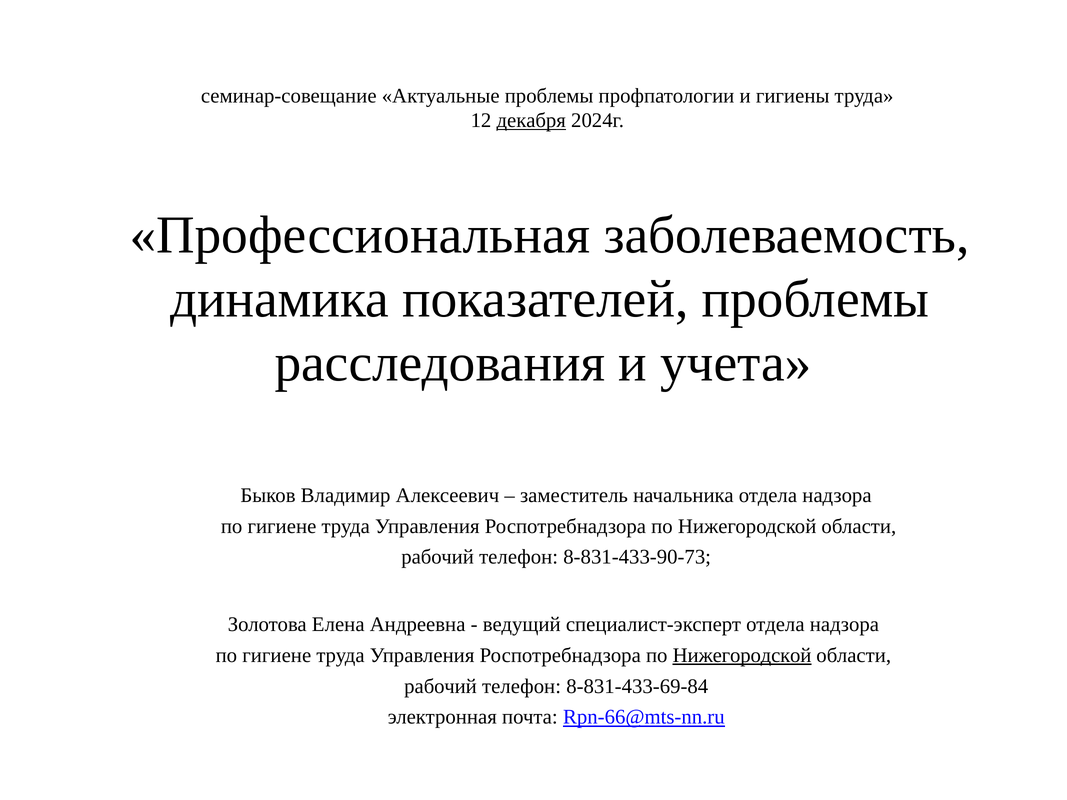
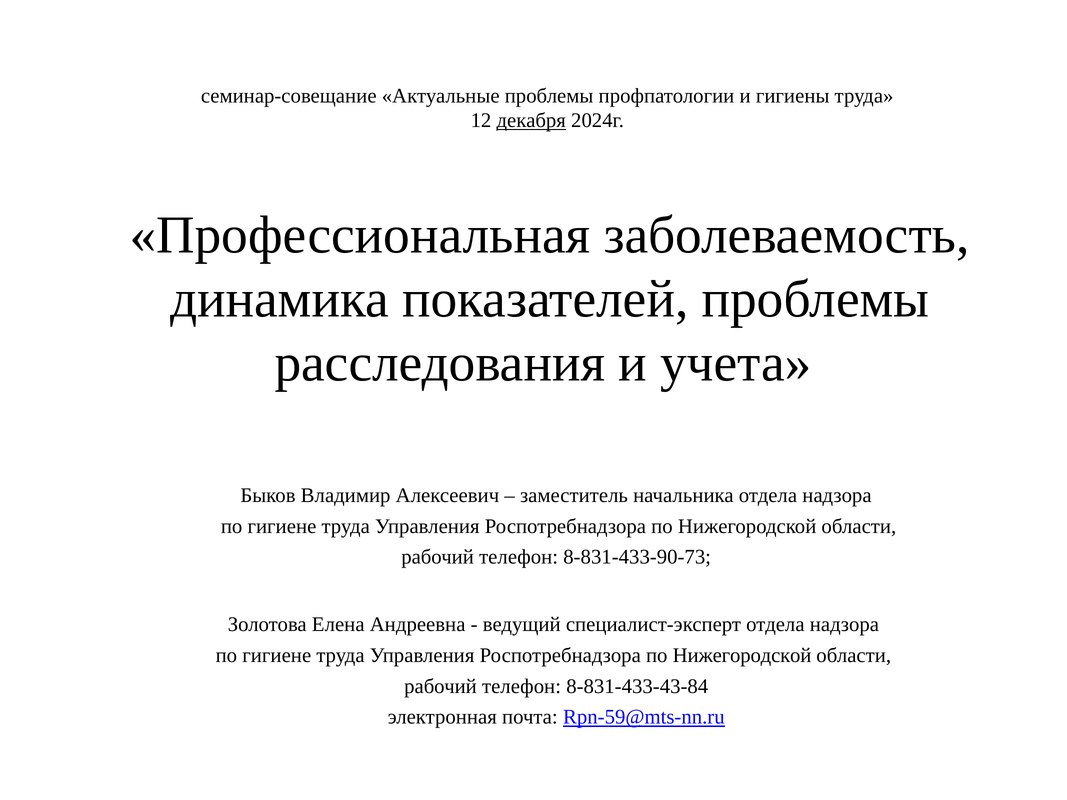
Нижегородской underline: present -> none (742, 656)
8-831-433-69-84: 8-831-433-69-84 -> 8-831-433-43-84 (637, 686)
Rpn-66@mts-nn.ru: Rpn-66@mts-nn.ru -> Rpn-59@mts-nn.ru (644, 717)
